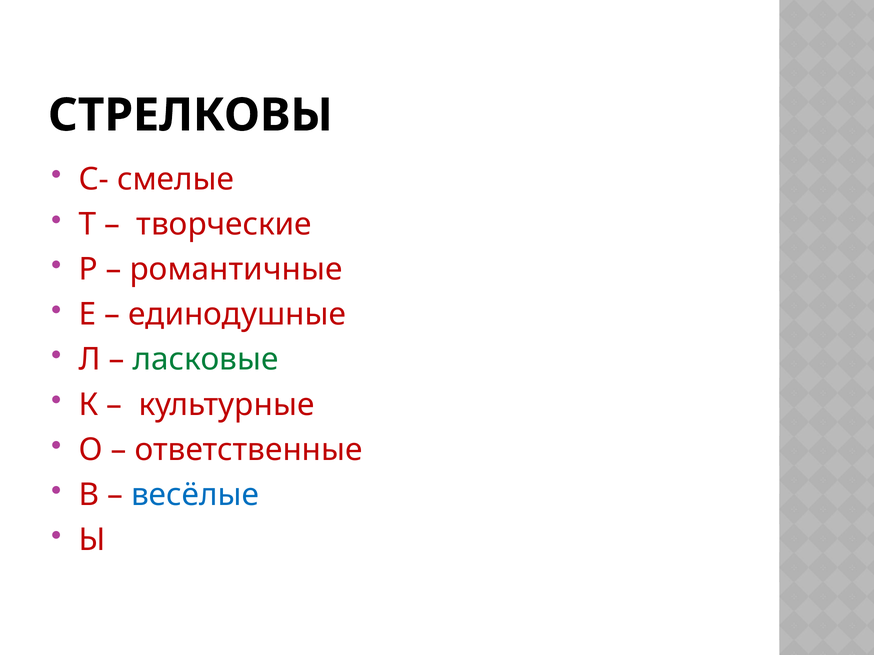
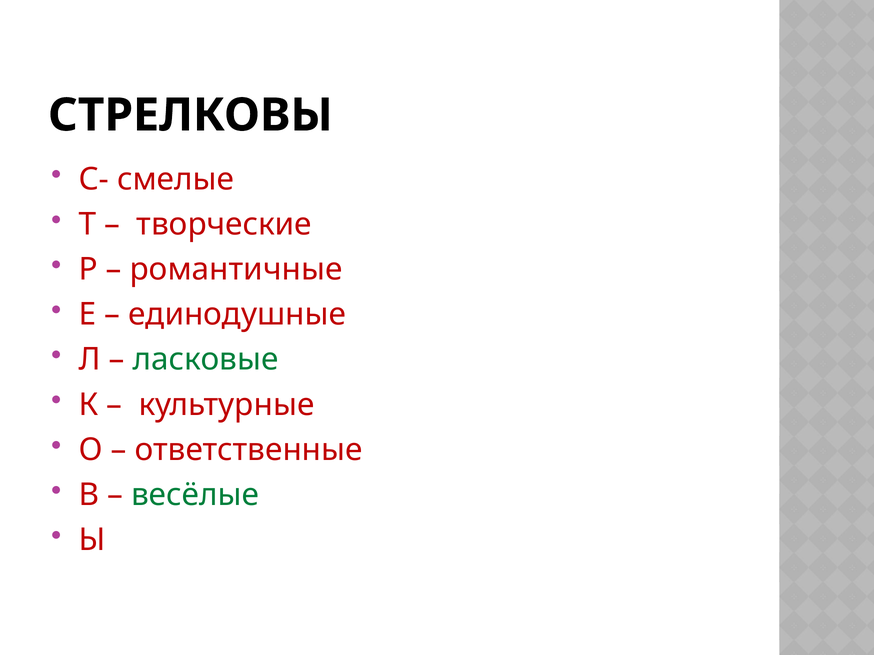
весёлые colour: blue -> green (195, 495)
